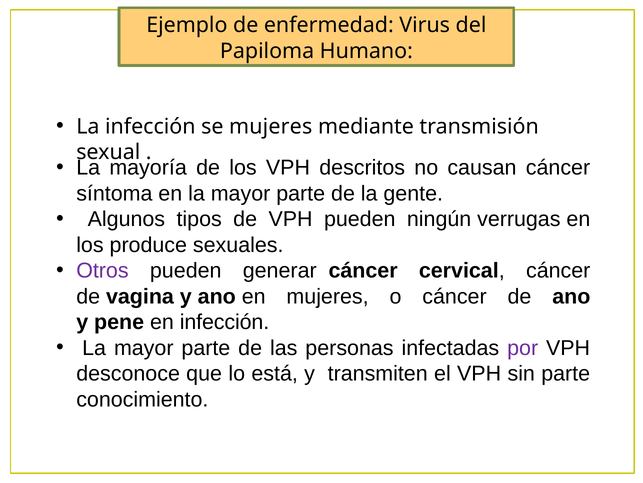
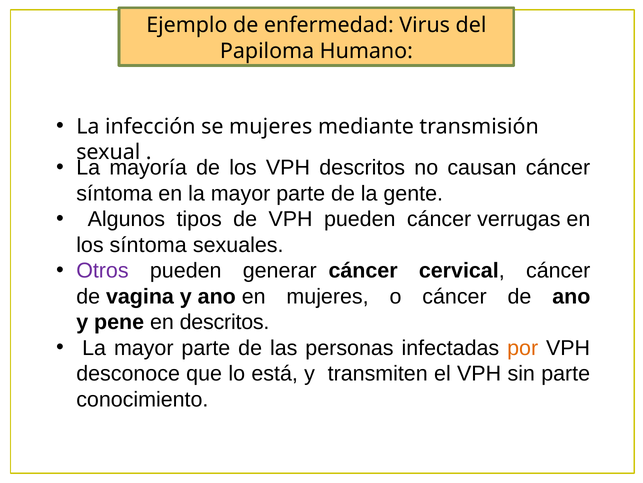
pueden ningún: ningún -> cáncer (439, 219)
los produce: produce -> síntoma (148, 245)
en infección: infección -> descritos (225, 322)
por colour: purple -> orange (523, 347)
